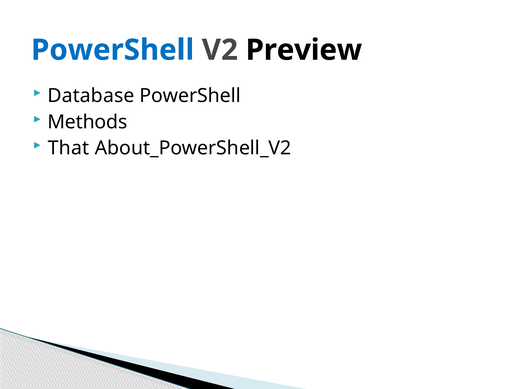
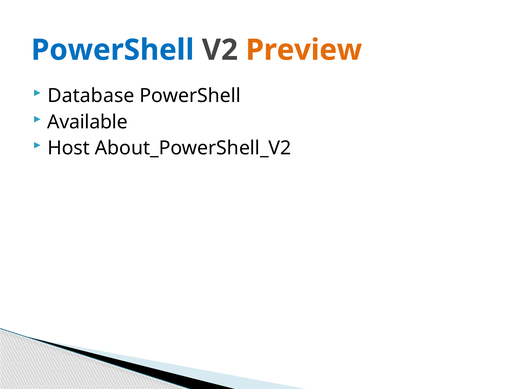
Preview colour: black -> orange (304, 50)
Methods: Methods -> Available (87, 122)
That: That -> Host (69, 148)
